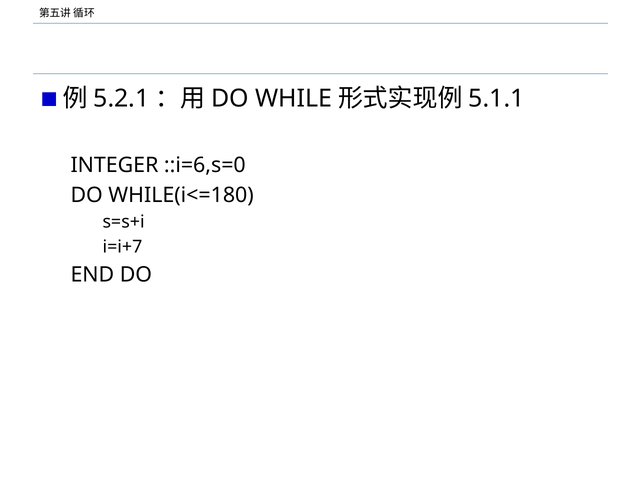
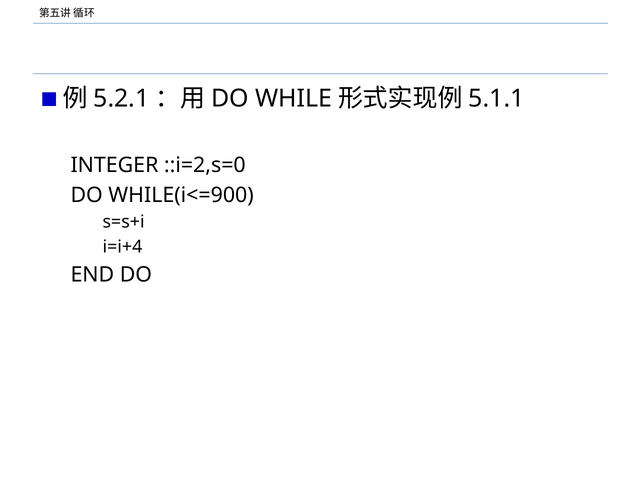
::i=6,s=0: ::i=6,s=0 -> ::i=2,s=0 (205, 165)
WHILE(i<=180: WHILE(i<=180 -> WHILE(i<=900 (181, 195)
i=i+7: i=i+7 -> i=i+4 (122, 247)
